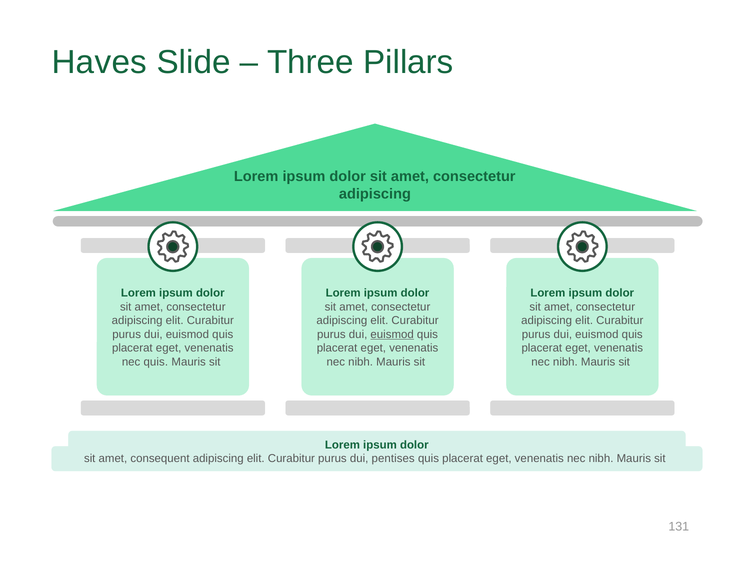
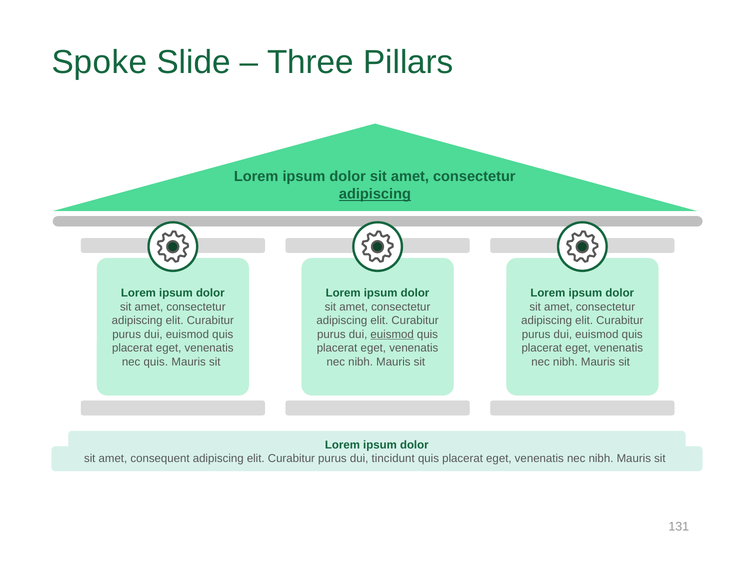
Haves: Haves -> Spoke (99, 62)
adipiscing underline: none -> present (375, 194)
pentises: pentises -> tincidunt (393, 459)
